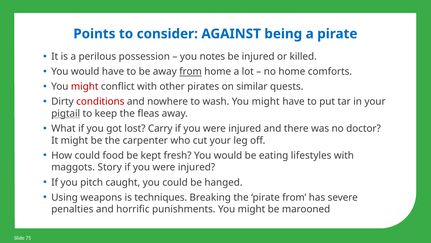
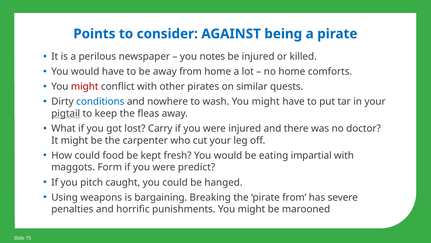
possession: possession -> newspaper (144, 57)
from underline: present -> none (191, 71)
conditions colour: red -> blue (100, 101)
lifestyles: lifestyles -> impartial (311, 155)
Story: Story -> Form (110, 167)
injured: injured -> predict (197, 167)
techniques: techniques -> bargaining (161, 197)
